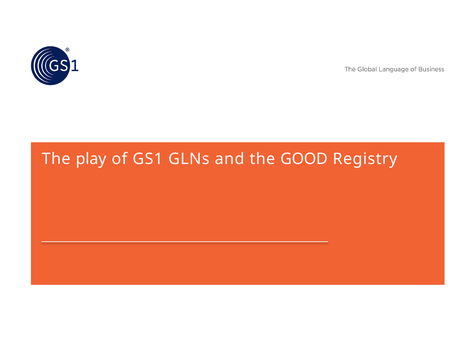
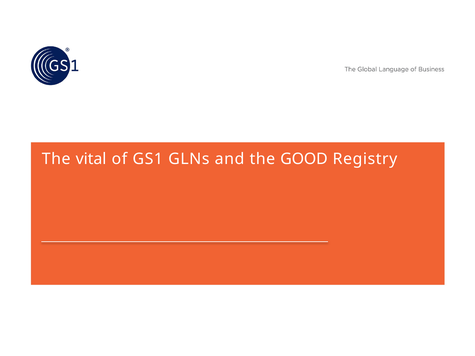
play: play -> vital (91, 159)
